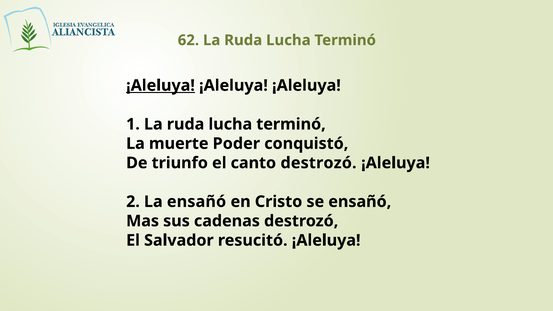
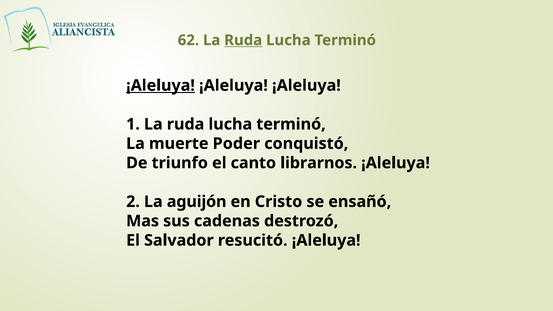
Ruda underline: none -> present (243, 40)
canto destrozó: destrozó -> librarnos (319, 163)
La ensañó: ensañó -> aguijón (197, 202)
